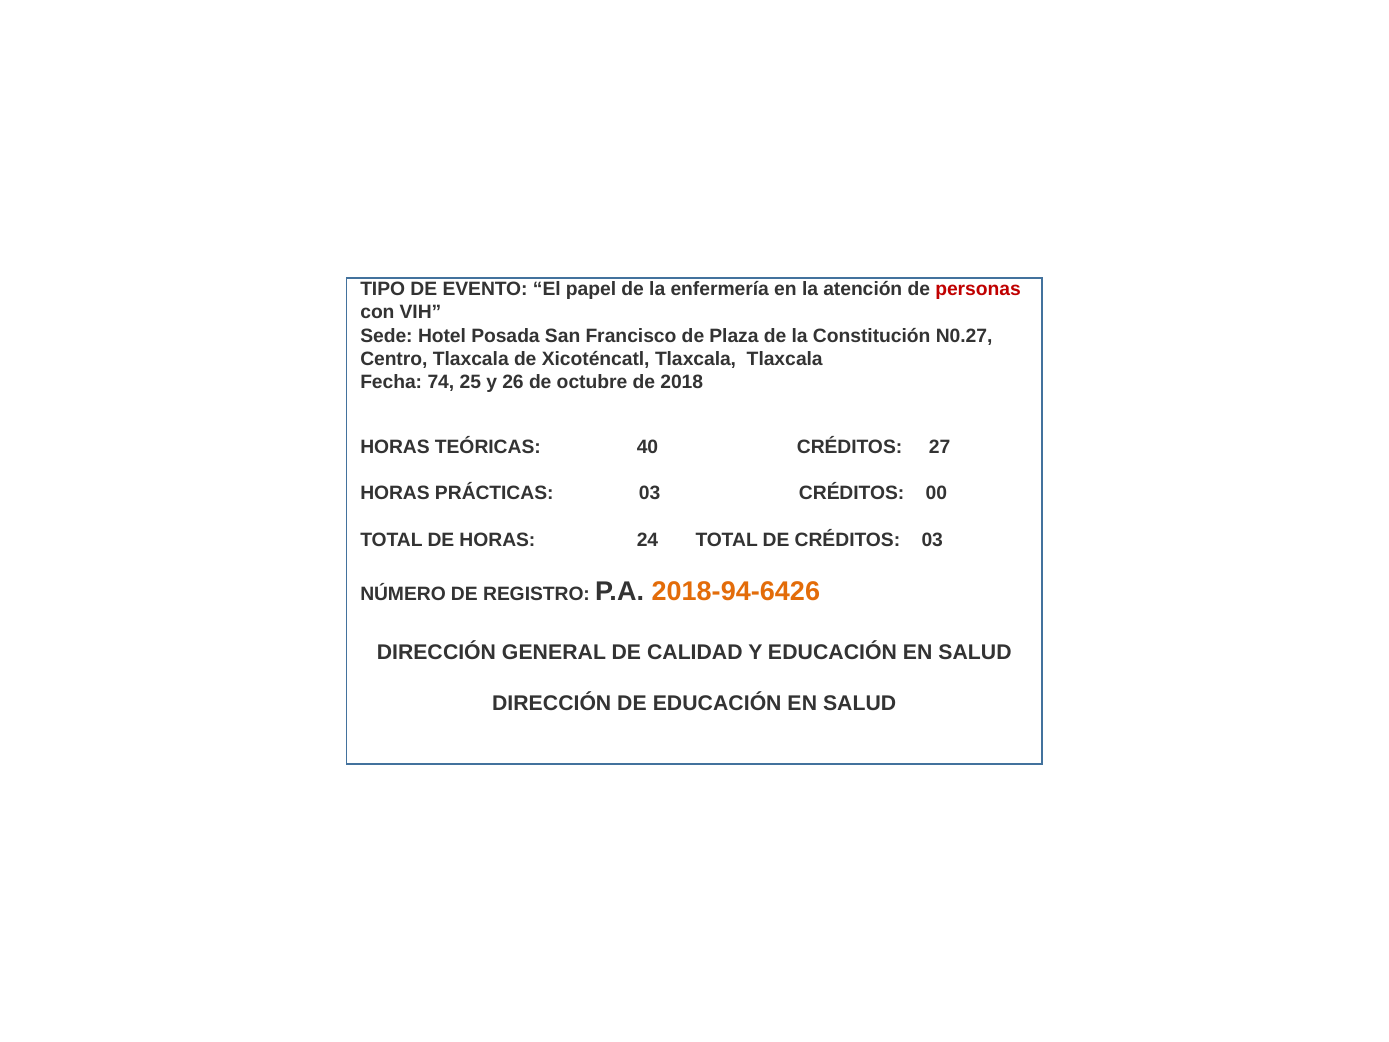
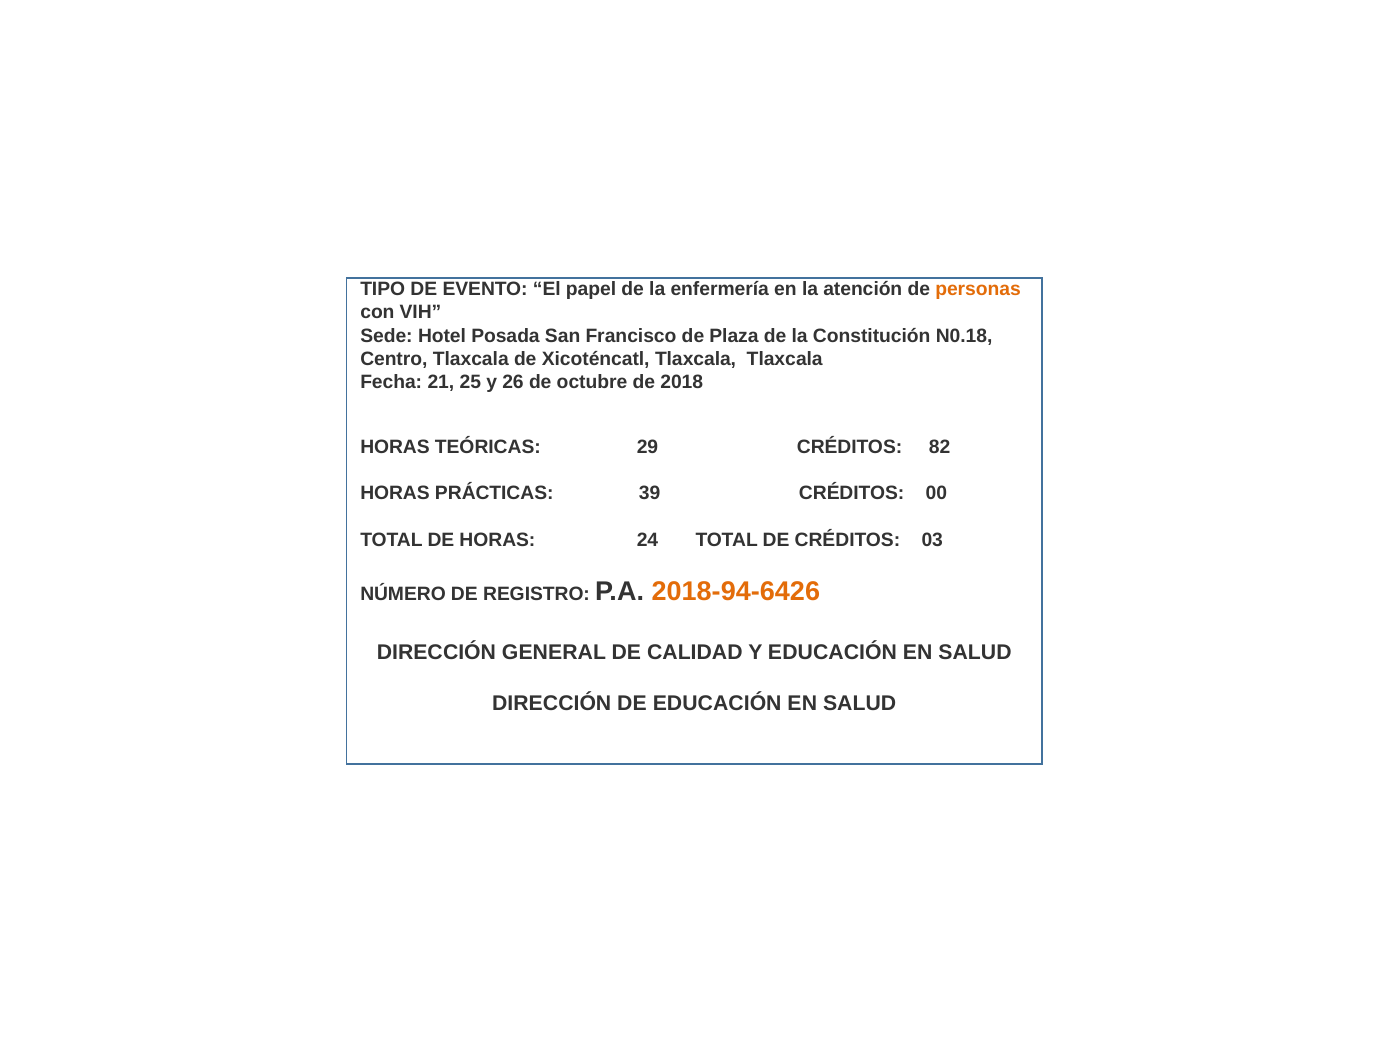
personas colour: red -> orange (978, 289)
N0.27: N0.27 -> N0.18 (964, 336)
74: 74 -> 21 (441, 382)
40: 40 -> 29 (647, 447)
27: 27 -> 82 (940, 447)
PRÁCTICAS 03: 03 -> 39 (650, 493)
